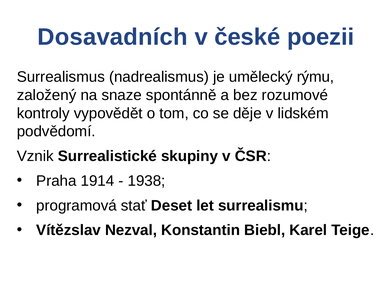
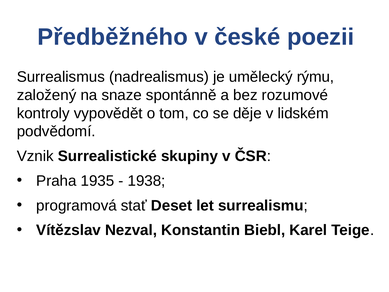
Dosavadních: Dosavadních -> Předběžného (113, 37)
1914: 1914 -> 1935 (97, 181)
